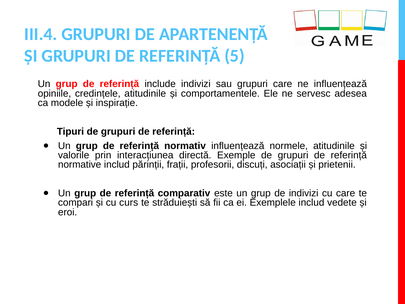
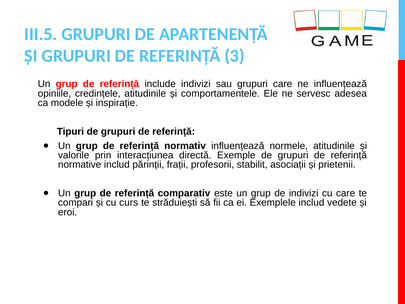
III.4: III.4 -> III.5 (41, 34)
5: 5 -> 3 (234, 56)
discuți: discuți -> stabilit (252, 165)
